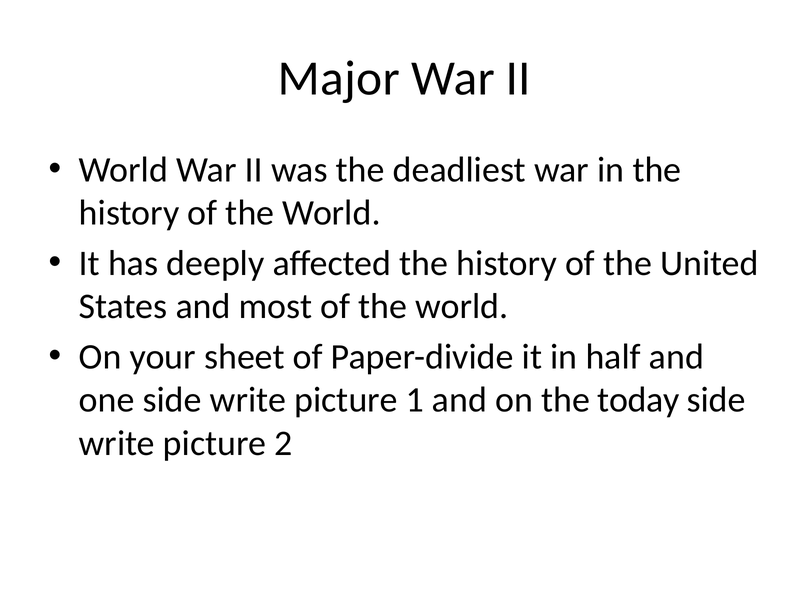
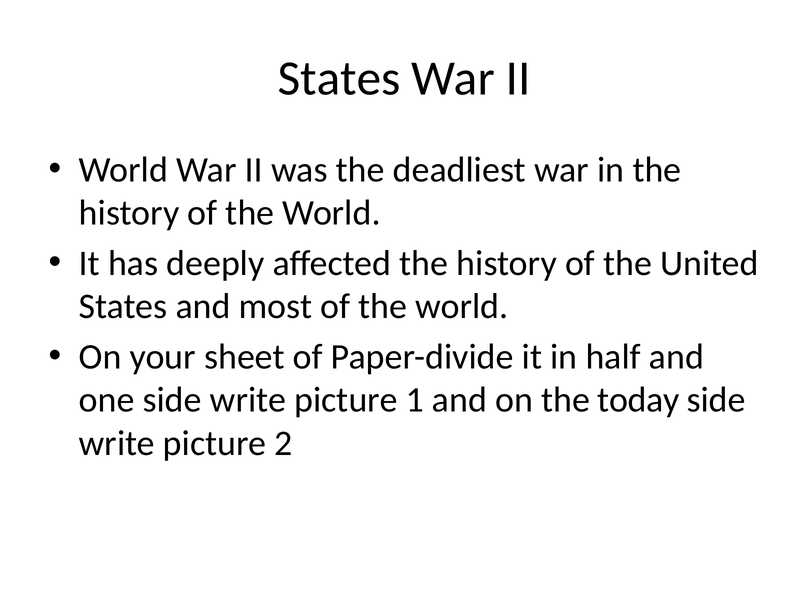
Major: Major -> States (339, 78)
